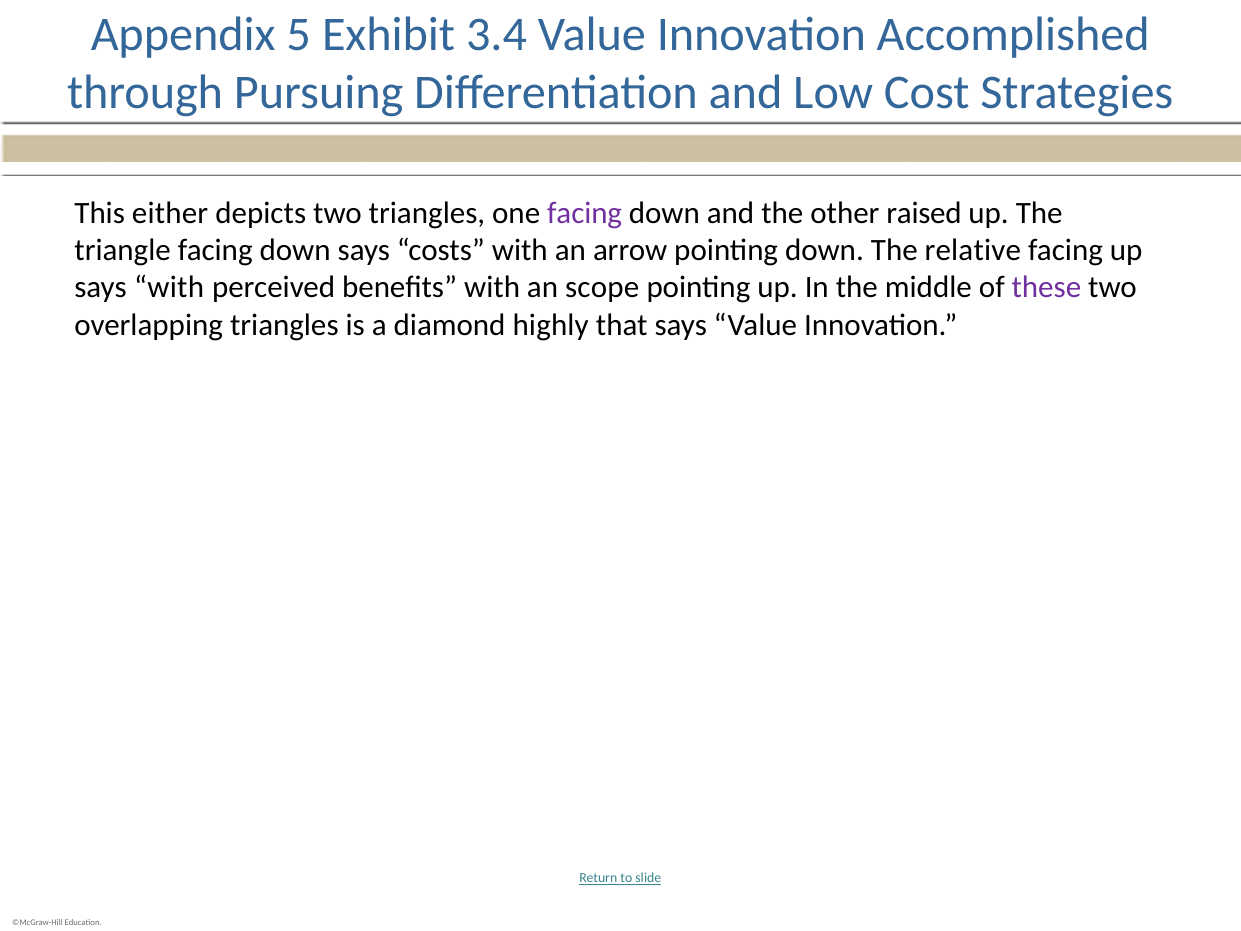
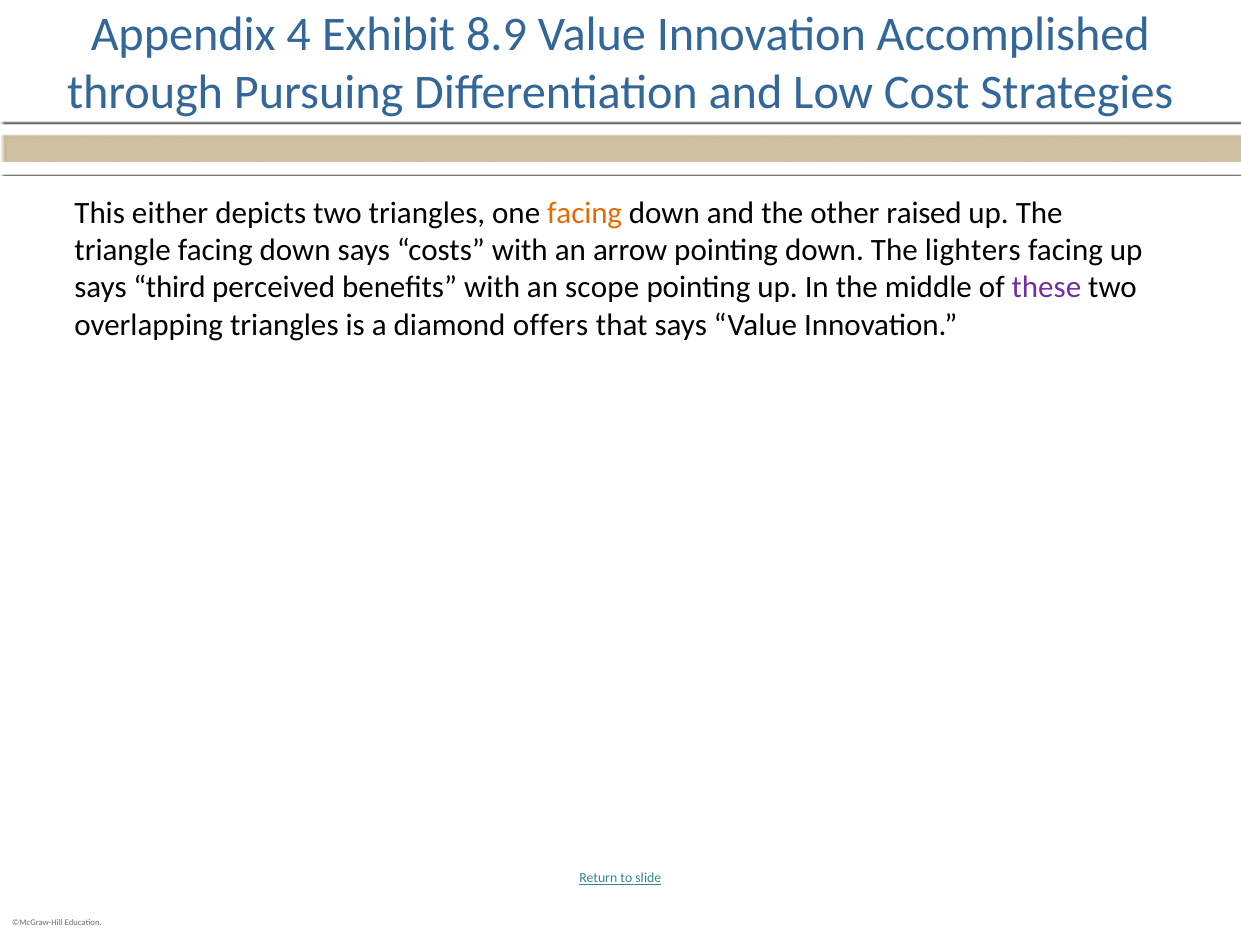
5: 5 -> 4 (299, 35)
3.4: 3.4 -> 8.9 (497, 35)
facing colour: purple -> orange (585, 213)
relative: relative -> lighters (973, 250)
says with: with -> third (169, 288)
highly: highly -> offers (551, 325)
